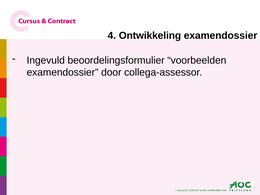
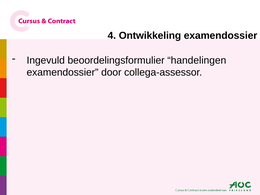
voorbeelden: voorbeelden -> handelingen (197, 60)
